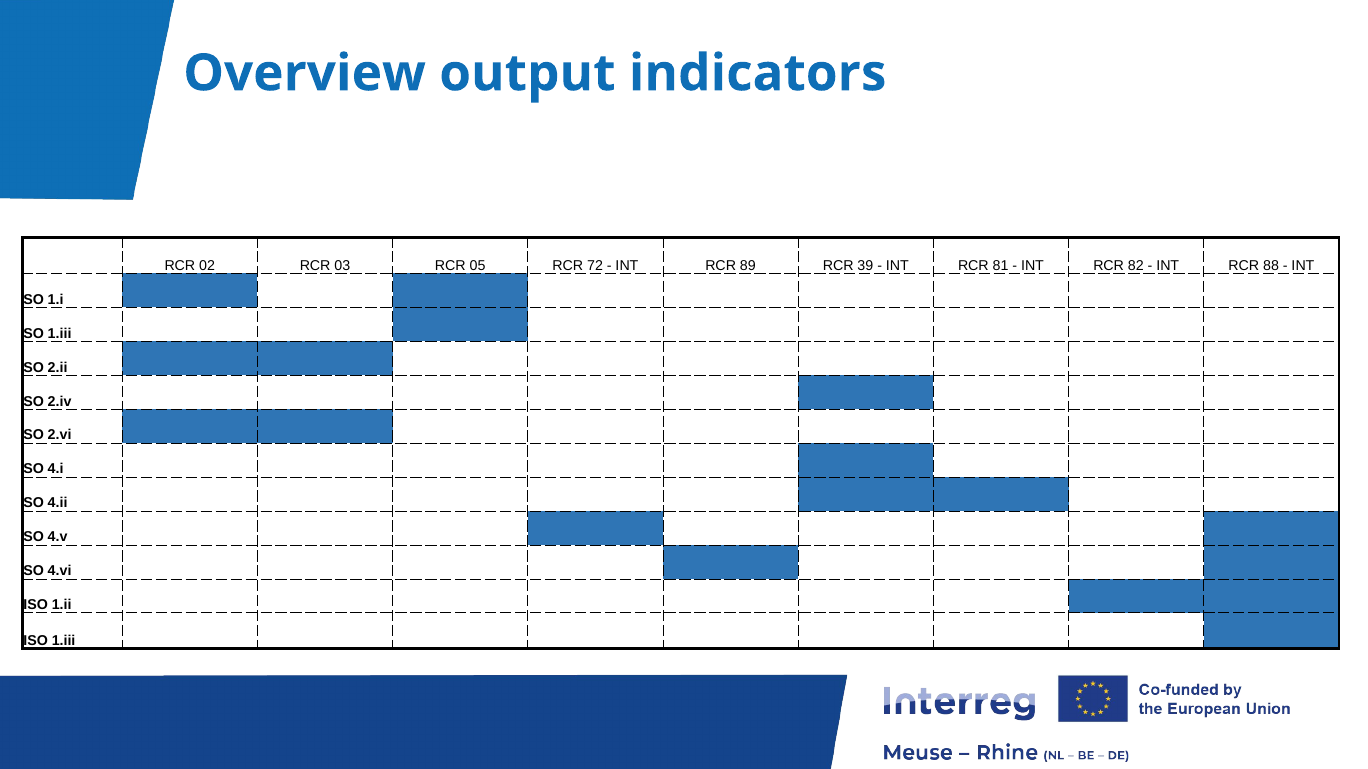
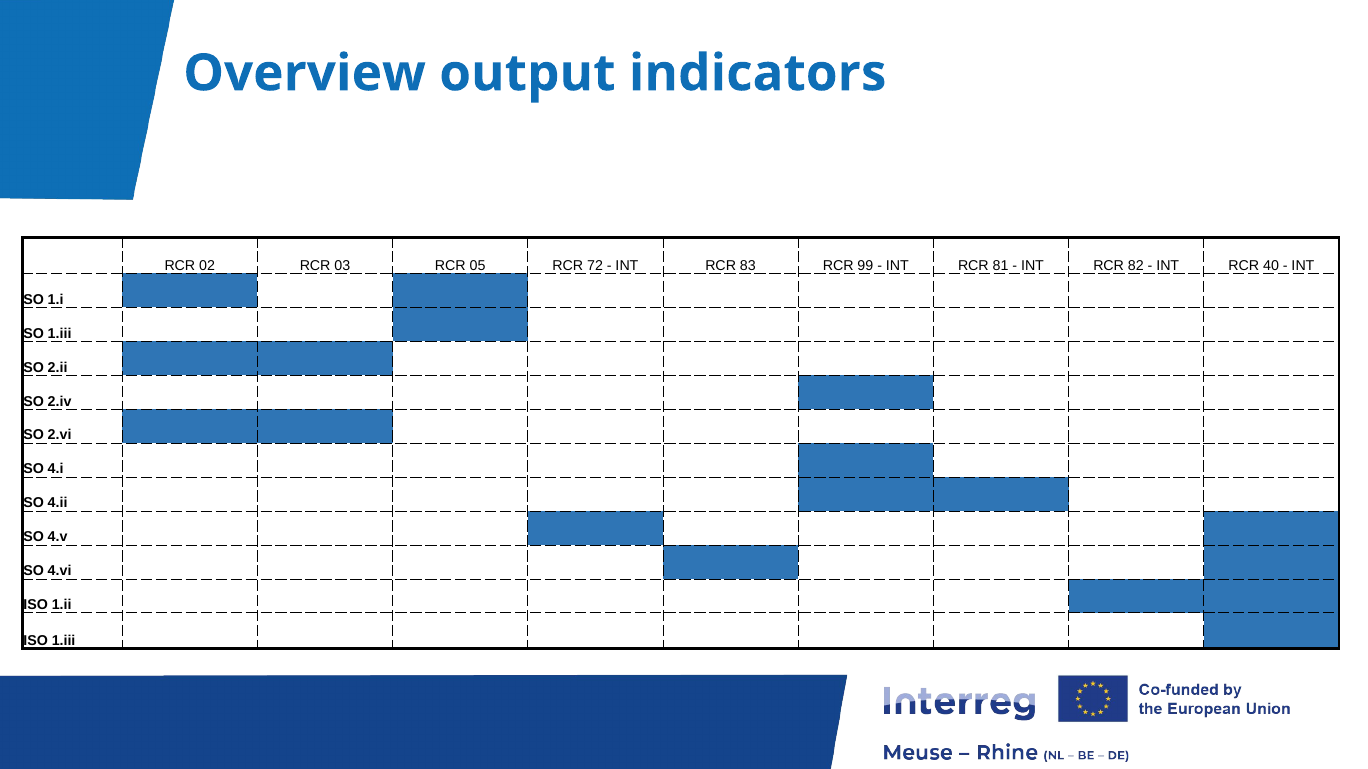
89: 89 -> 83 (748, 266)
39: 39 -> 99 (865, 266)
88: 88 -> 40 (1271, 266)
